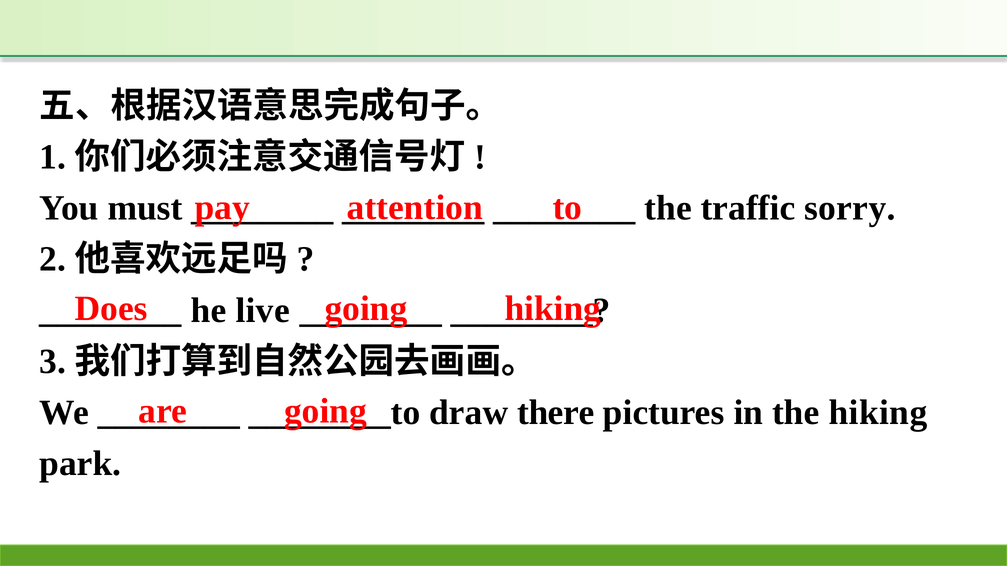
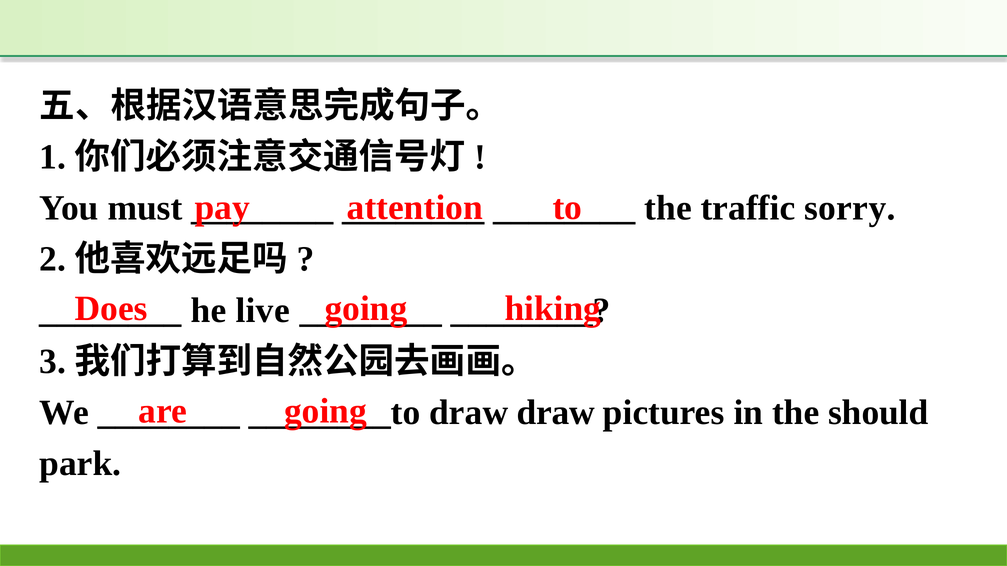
draw there: there -> draw (556, 413)
the hiking: hiking -> should (878, 413)
